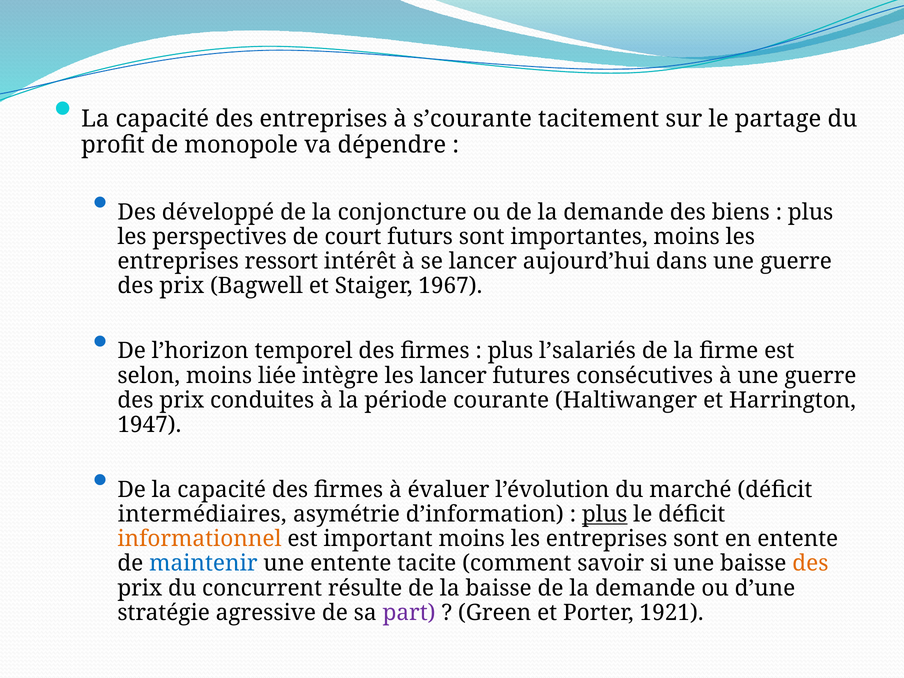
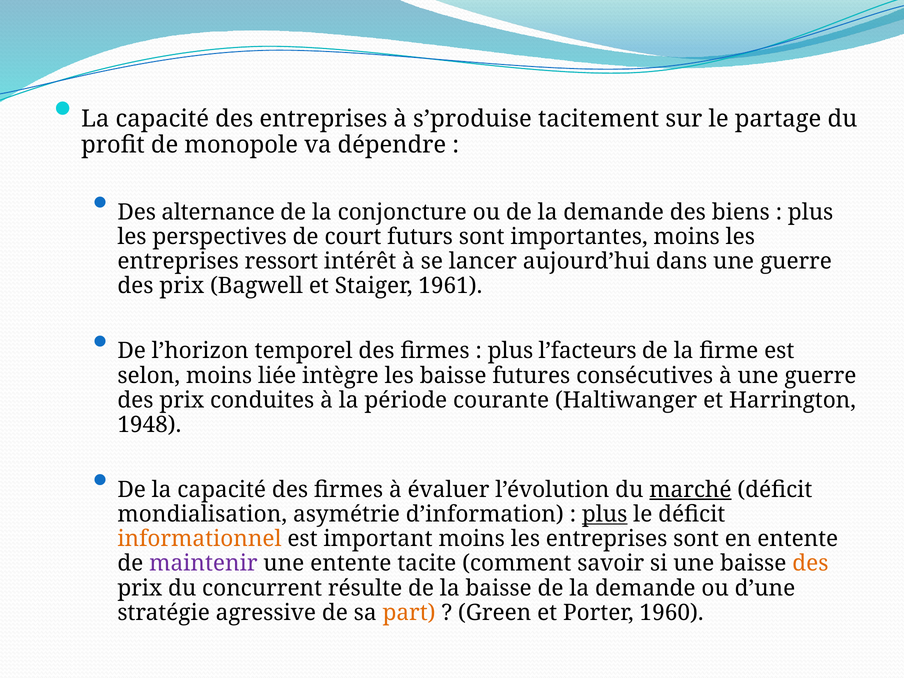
s’courante: s’courante -> s’produise (472, 119)
développé: développé -> alternance (218, 212)
1967: 1967 -> 1961 (450, 286)
l’salariés: l’salariés -> l’facteurs (588, 351)
les lancer: lancer -> baisse (453, 376)
1947: 1947 -> 1948 (149, 425)
marché underline: none -> present (690, 490)
intermédiaires: intermédiaires -> mondialisation (202, 514)
maintenir colour: blue -> purple (203, 563)
part colour: purple -> orange (409, 613)
1921: 1921 -> 1960 (672, 613)
